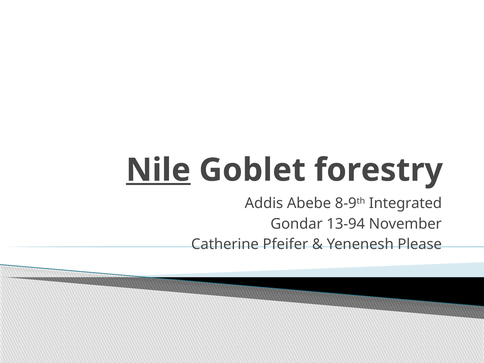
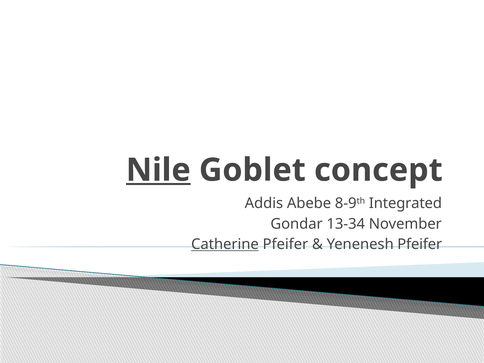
forestry: forestry -> concept (378, 170)
13-94: 13-94 -> 13-34 (346, 224)
Catherine underline: none -> present (225, 244)
Yenenesh Please: Please -> Pfeifer (420, 244)
